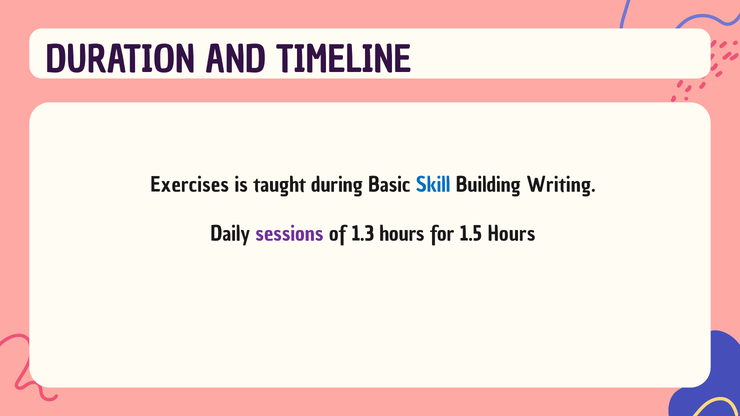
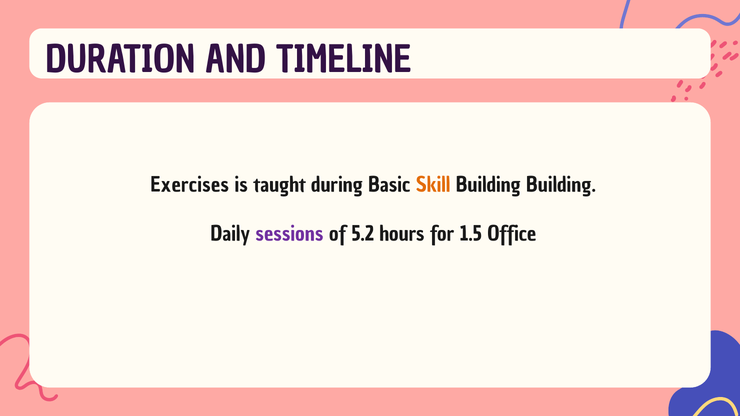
Skill colour: blue -> orange (433, 185)
Building Writing: Writing -> Building (561, 185)
1.3: 1.3 -> 5.2 (363, 234)
1.5 Hours: Hours -> Office (512, 234)
